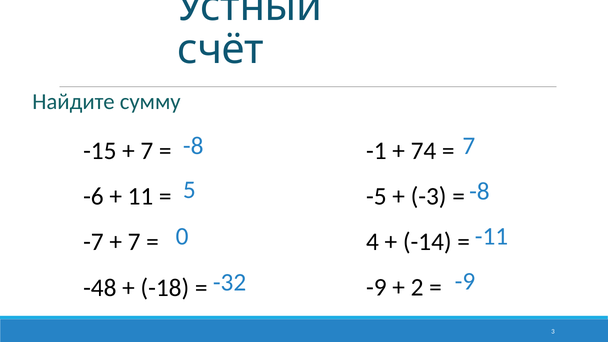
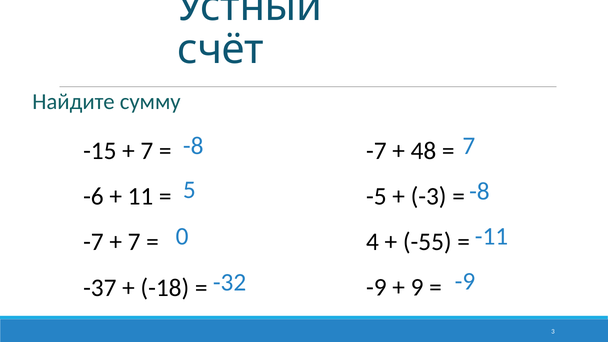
-1: -1 -> -7 (376, 151)
74: 74 -> 48 (423, 151)
-14: -14 -> -55 (427, 242)
2: 2 -> 9 (417, 287)
-48: -48 -> -37 (100, 288)
